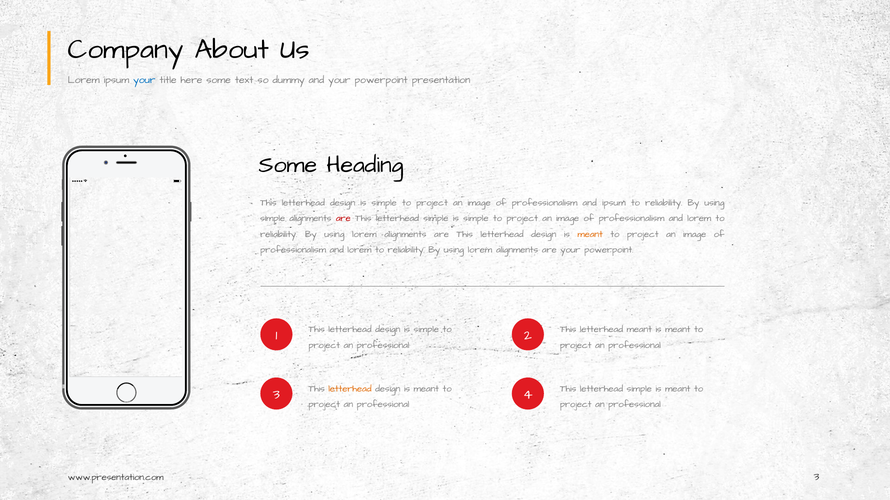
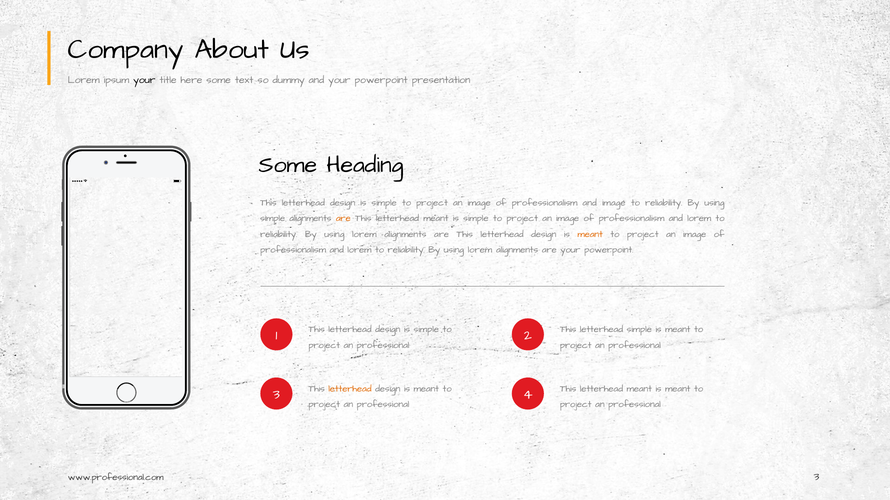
your colour: blue -> black (144, 80)
and ipsum: ipsum -> image (614, 203)
are colour: red -> orange (343, 219)
simple: simple -> meant (436, 219)
letterhead meant: meant -> simple (639, 330)
4 This letterhead simple: simple -> meant (639, 389)
www.presentation.com: www.presentation.com -> www.professional.com (116, 478)
